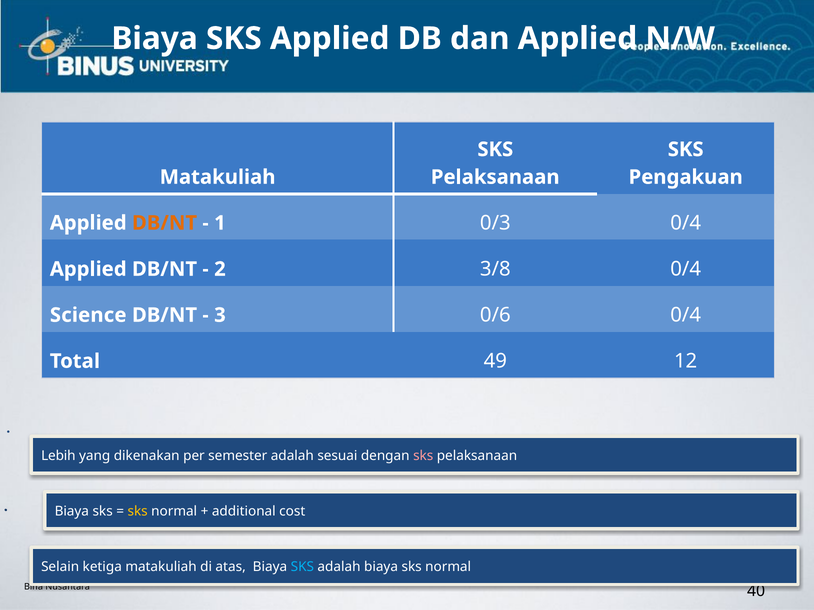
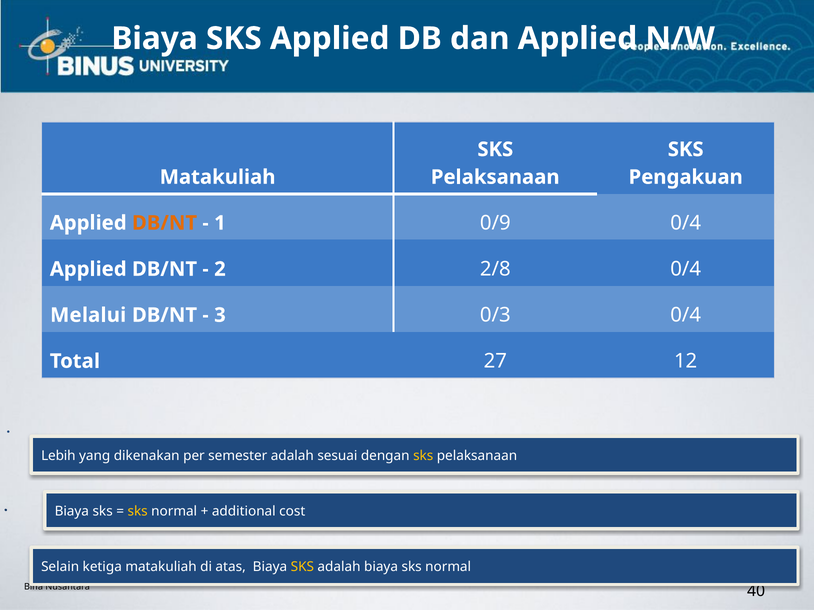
0/3: 0/3 -> 0/9 (495, 223)
3/8: 3/8 -> 2/8 (495, 269)
Science: Science -> Melalui (88, 315)
0/6: 0/6 -> 0/3 (495, 315)
49: 49 -> 27 (495, 361)
sks colour: pink -> yellow (423, 456)
SKS colour: light blue -> yellow (302, 567)
